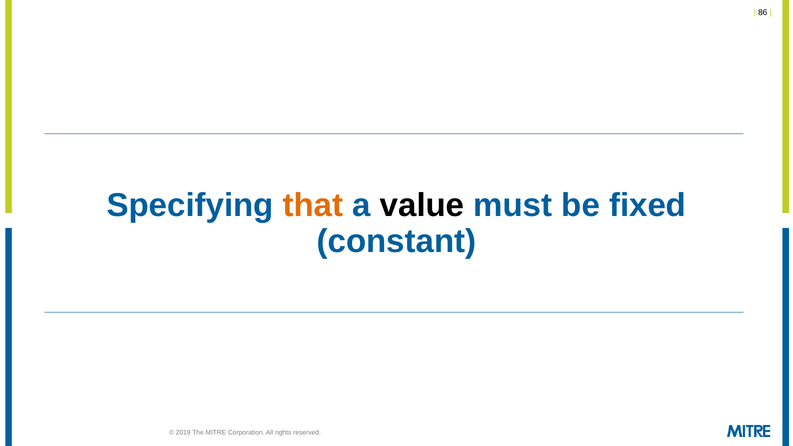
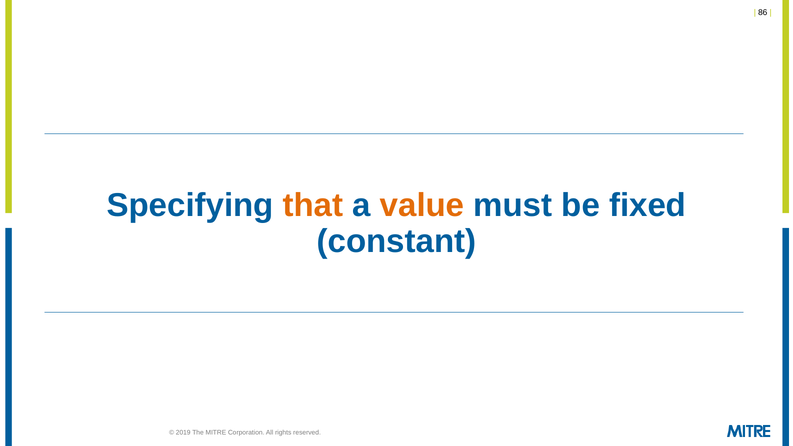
value colour: black -> orange (422, 205)
